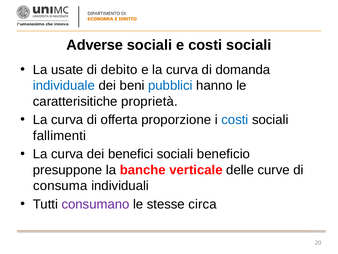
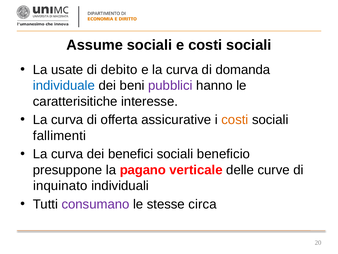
Adverse: Adverse -> Assume (95, 45)
pubblici colour: blue -> purple (170, 85)
proprietà: proprietà -> interesse (150, 101)
proporzione: proporzione -> assicurative (176, 120)
costi colour: blue -> orange (235, 120)
banche: banche -> pagano (143, 170)
consuma: consuma -> inquinato (60, 185)
